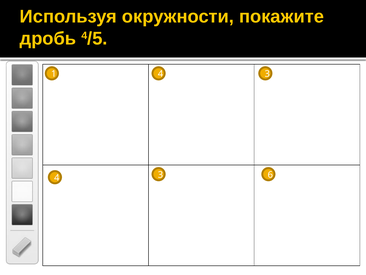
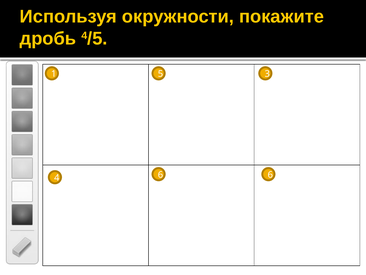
1 4: 4 -> 5 (160, 74)
4 3: 3 -> 6 (160, 174)
